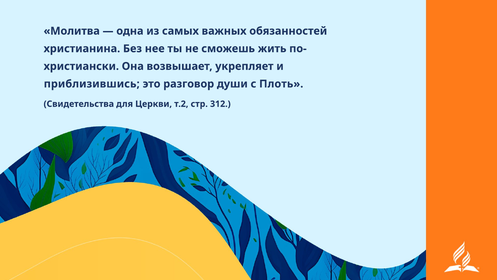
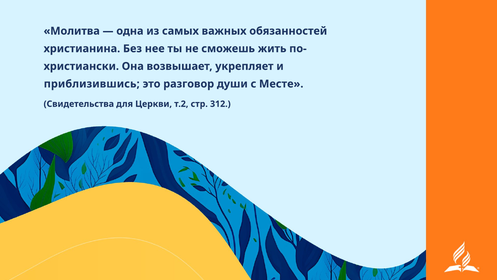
Плоть: Плоть -> Месте (281, 84)
